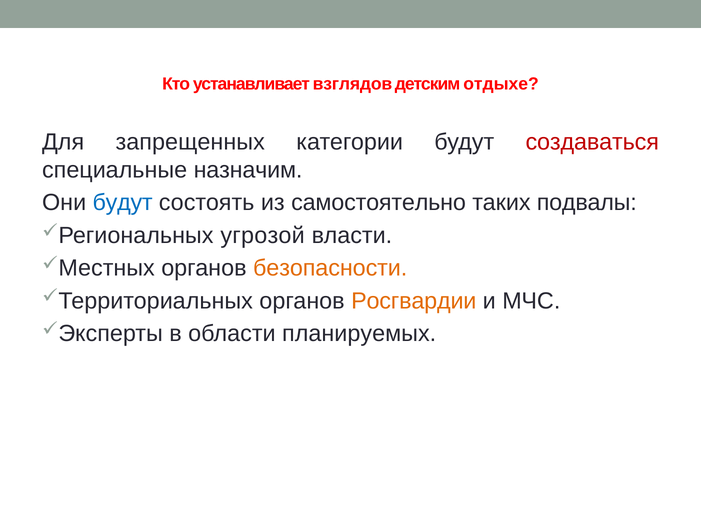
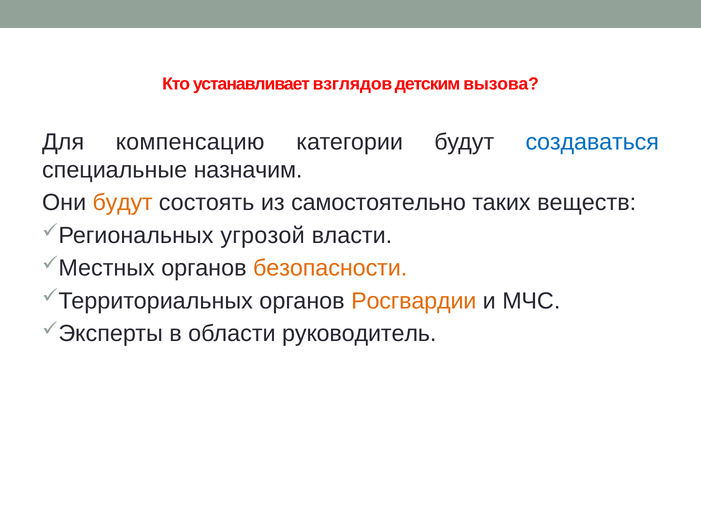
отдыхе: отдыхе -> вызова (501, 84)
запрещенных: запрещенных -> компенсацию (190, 142)
создаваться colour: red -> blue (592, 142)
будут colour: blue -> orange (123, 203)
подвалы: подвалы -> веществ (587, 203)
планируемых: планируемых -> руководитель (359, 333)
